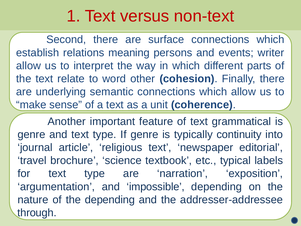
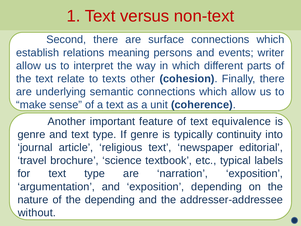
word: word -> texts (114, 79)
grammatical: grammatical -> equivalence (241, 121)
and impossible: impossible -> exposition (156, 186)
through: through -> without (37, 213)
